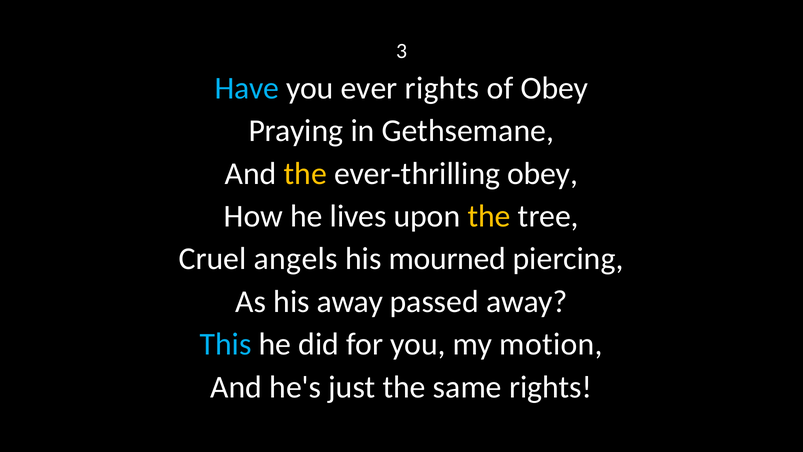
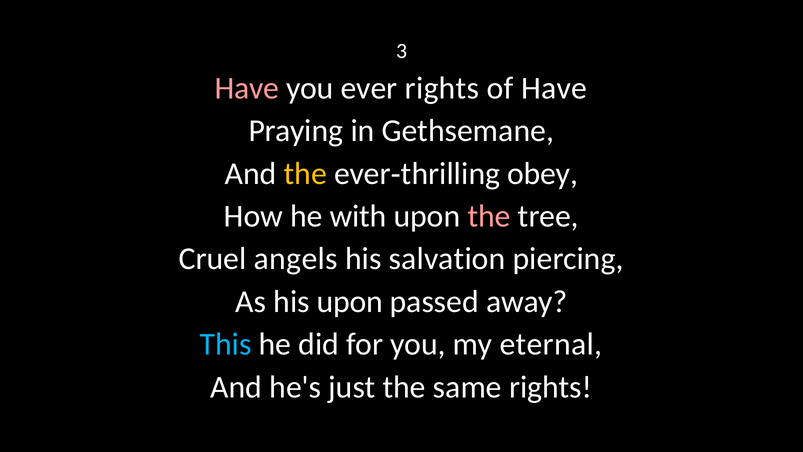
Have colour: light blue -> pink (247, 88)
of Obey: Obey -> Have (554, 88)
lives: lives -> with (358, 216)
the colour: yellow -> pink (489, 216)
mourned: mourned -> salvation (447, 259)
his away: away -> upon (350, 302)
motion: motion -> eternal (551, 344)
